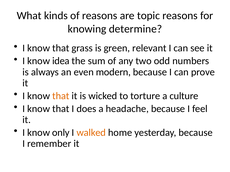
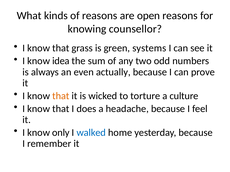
topic: topic -> open (149, 16)
determine: determine -> counsellor (135, 29)
relevant: relevant -> systems (149, 48)
modern: modern -> actually (113, 72)
walked colour: orange -> blue (91, 133)
